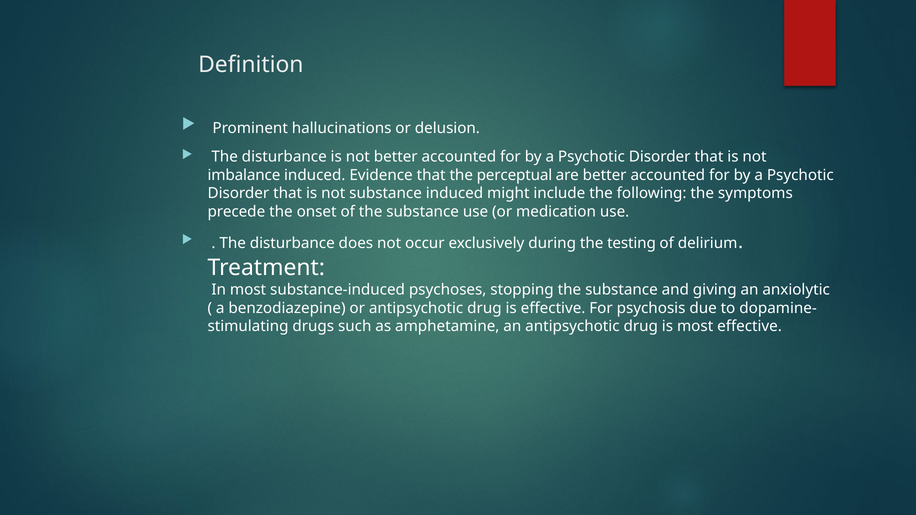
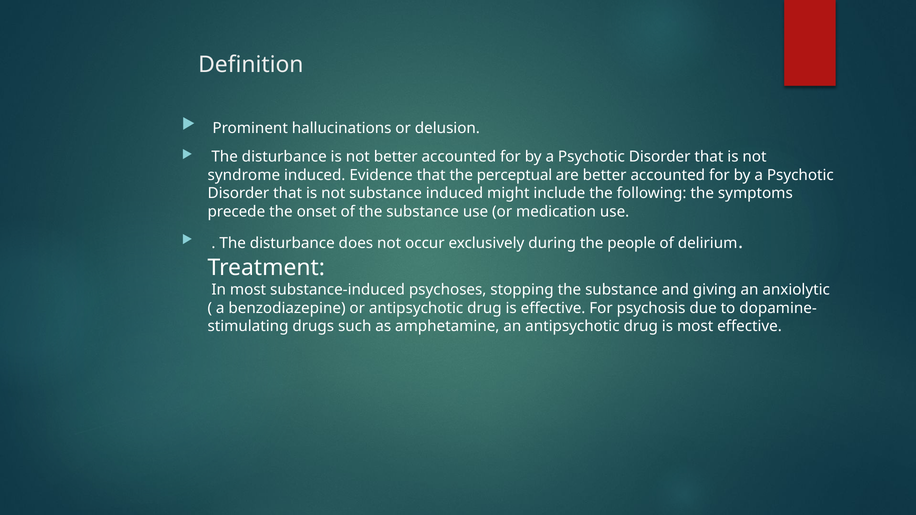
imbalance: imbalance -> syndrome (244, 175)
testing: testing -> people (632, 243)
